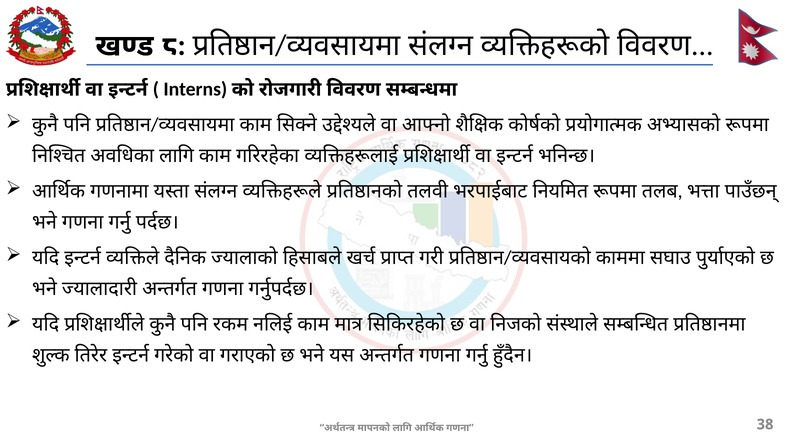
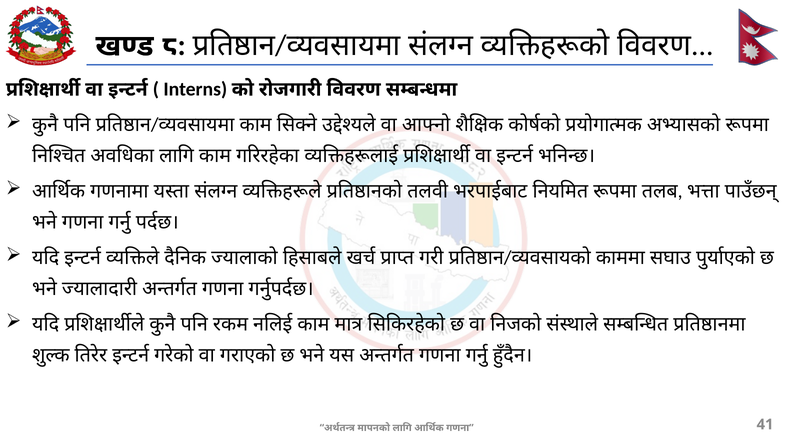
38: 38 -> 41 (765, 424)
